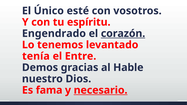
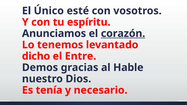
Engendrado: Engendrado -> Anunciamos (54, 34)
tenía: tenía -> dicho (36, 56)
fama: fama -> tenía (49, 90)
necesario underline: present -> none (101, 90)
